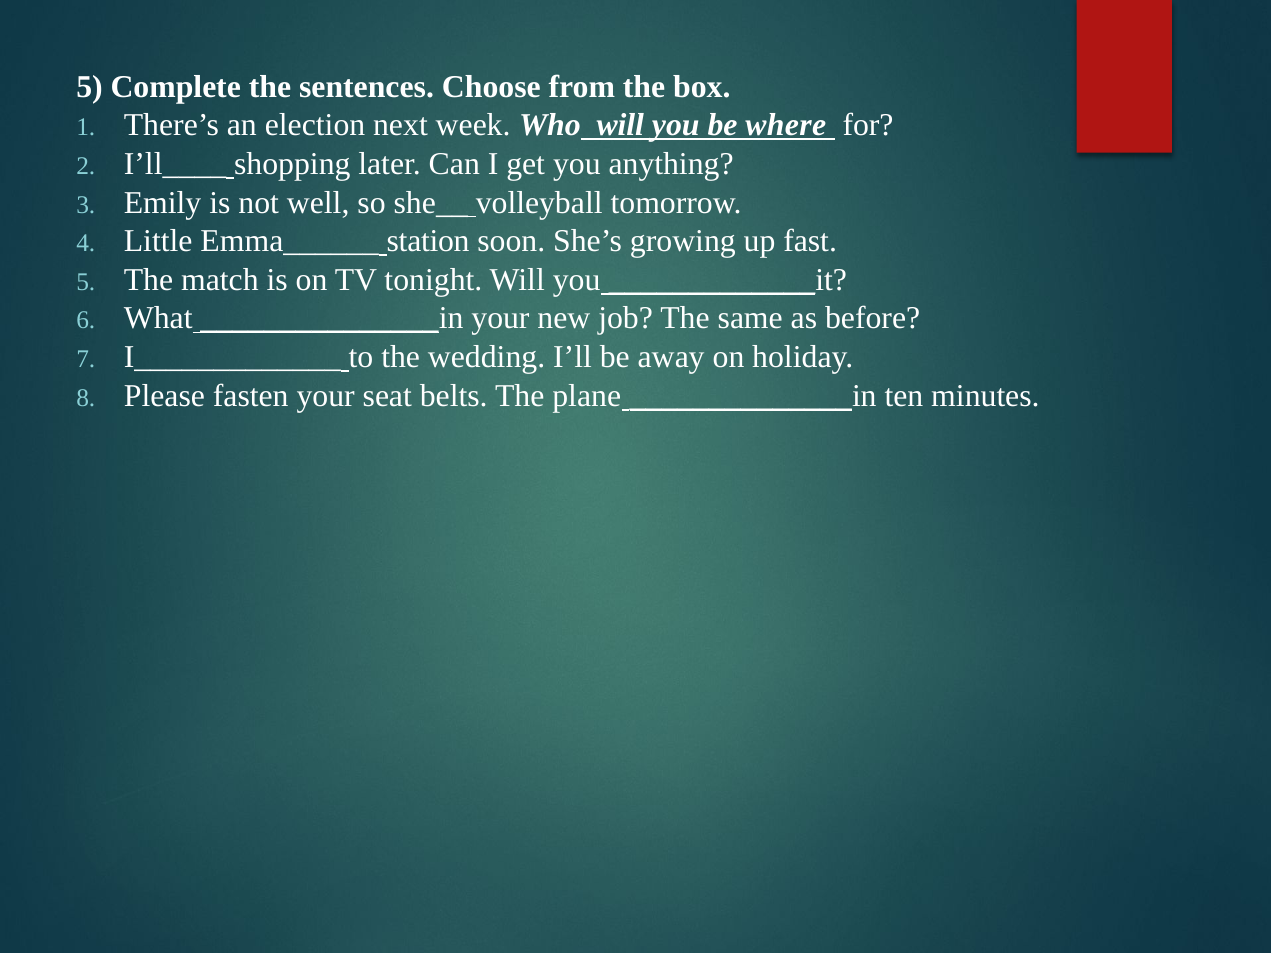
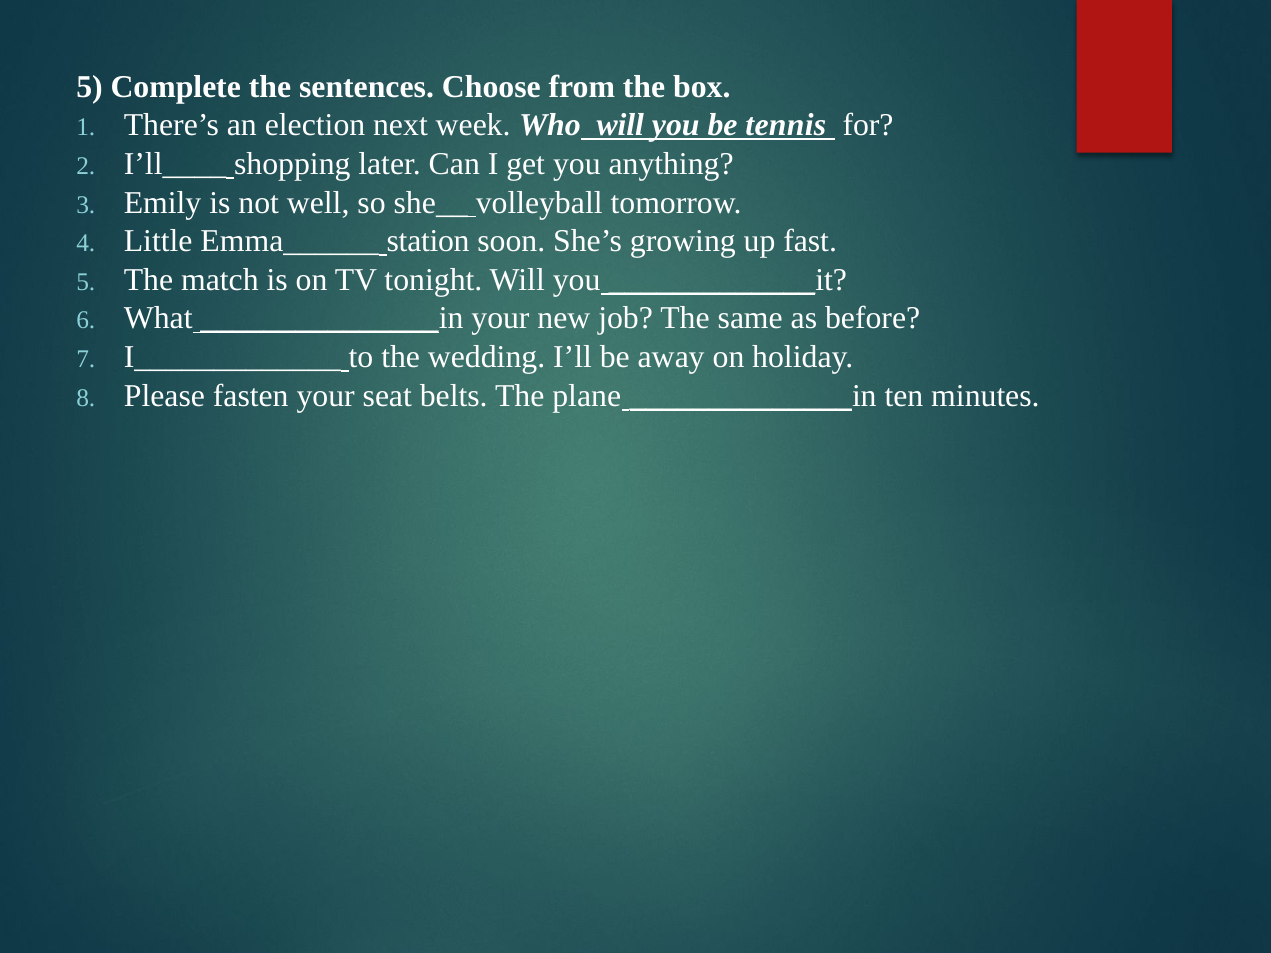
where: where -> tennis (786, 125)
